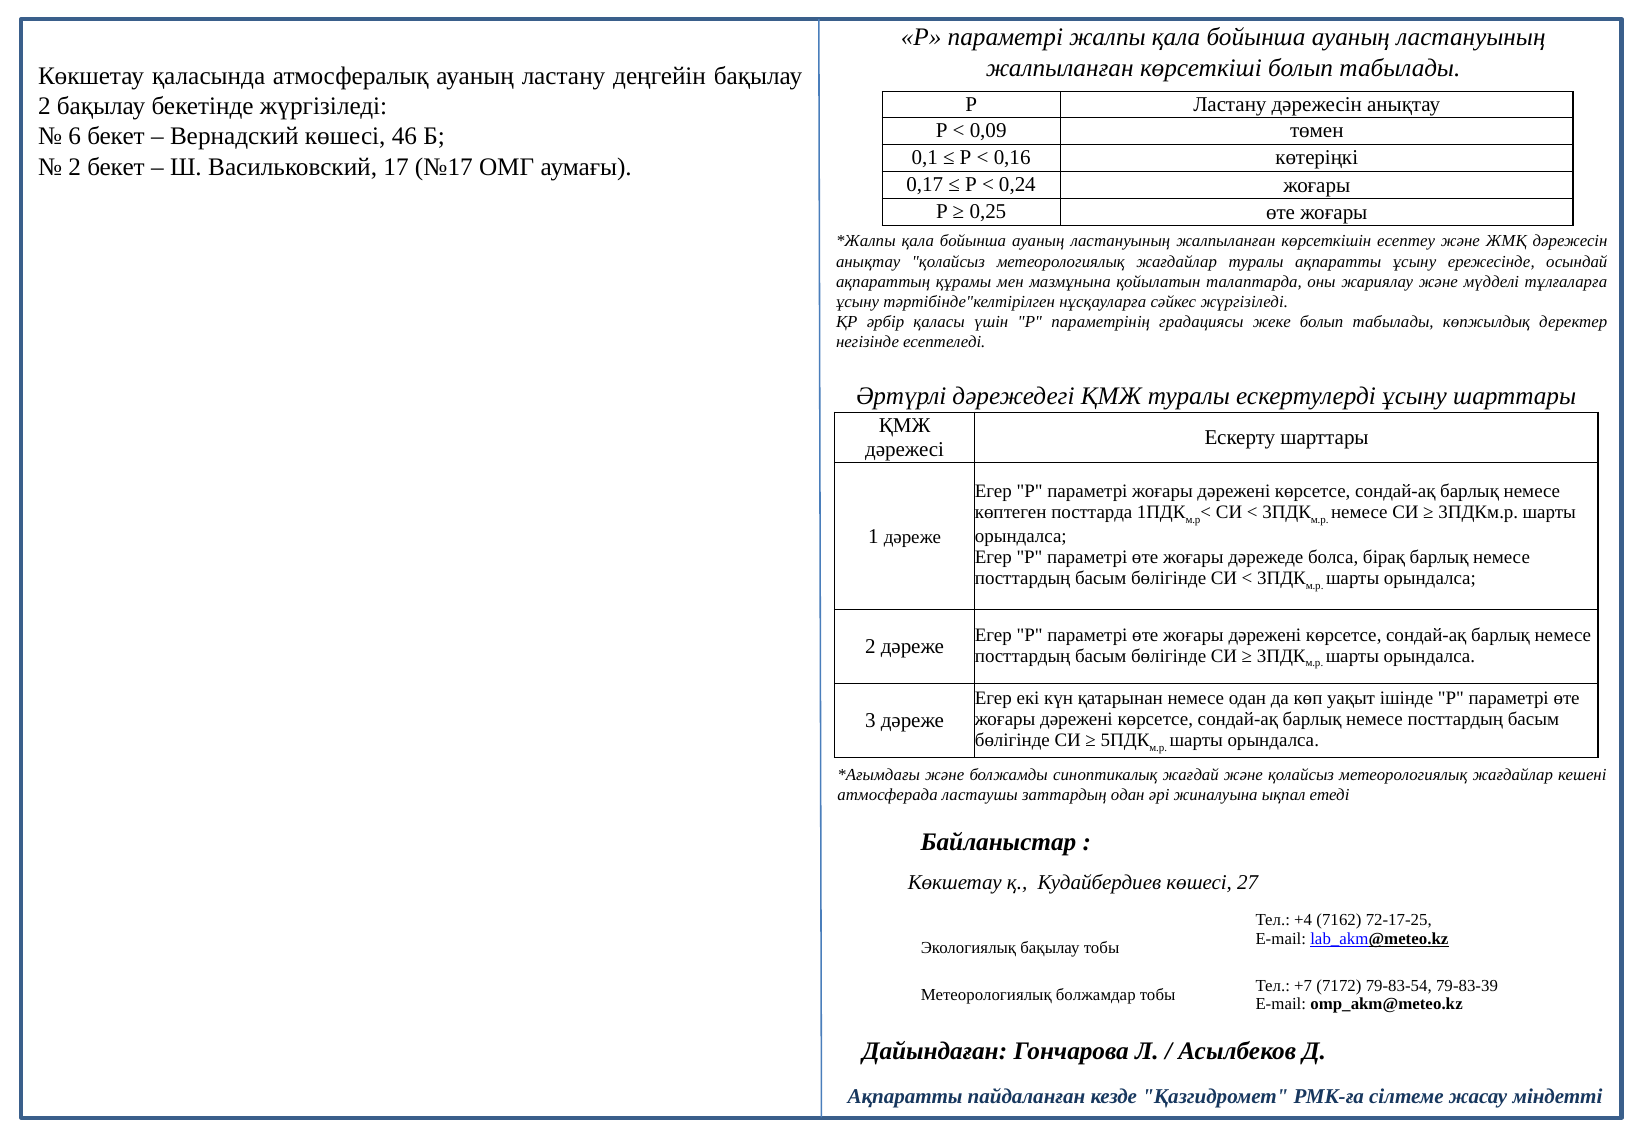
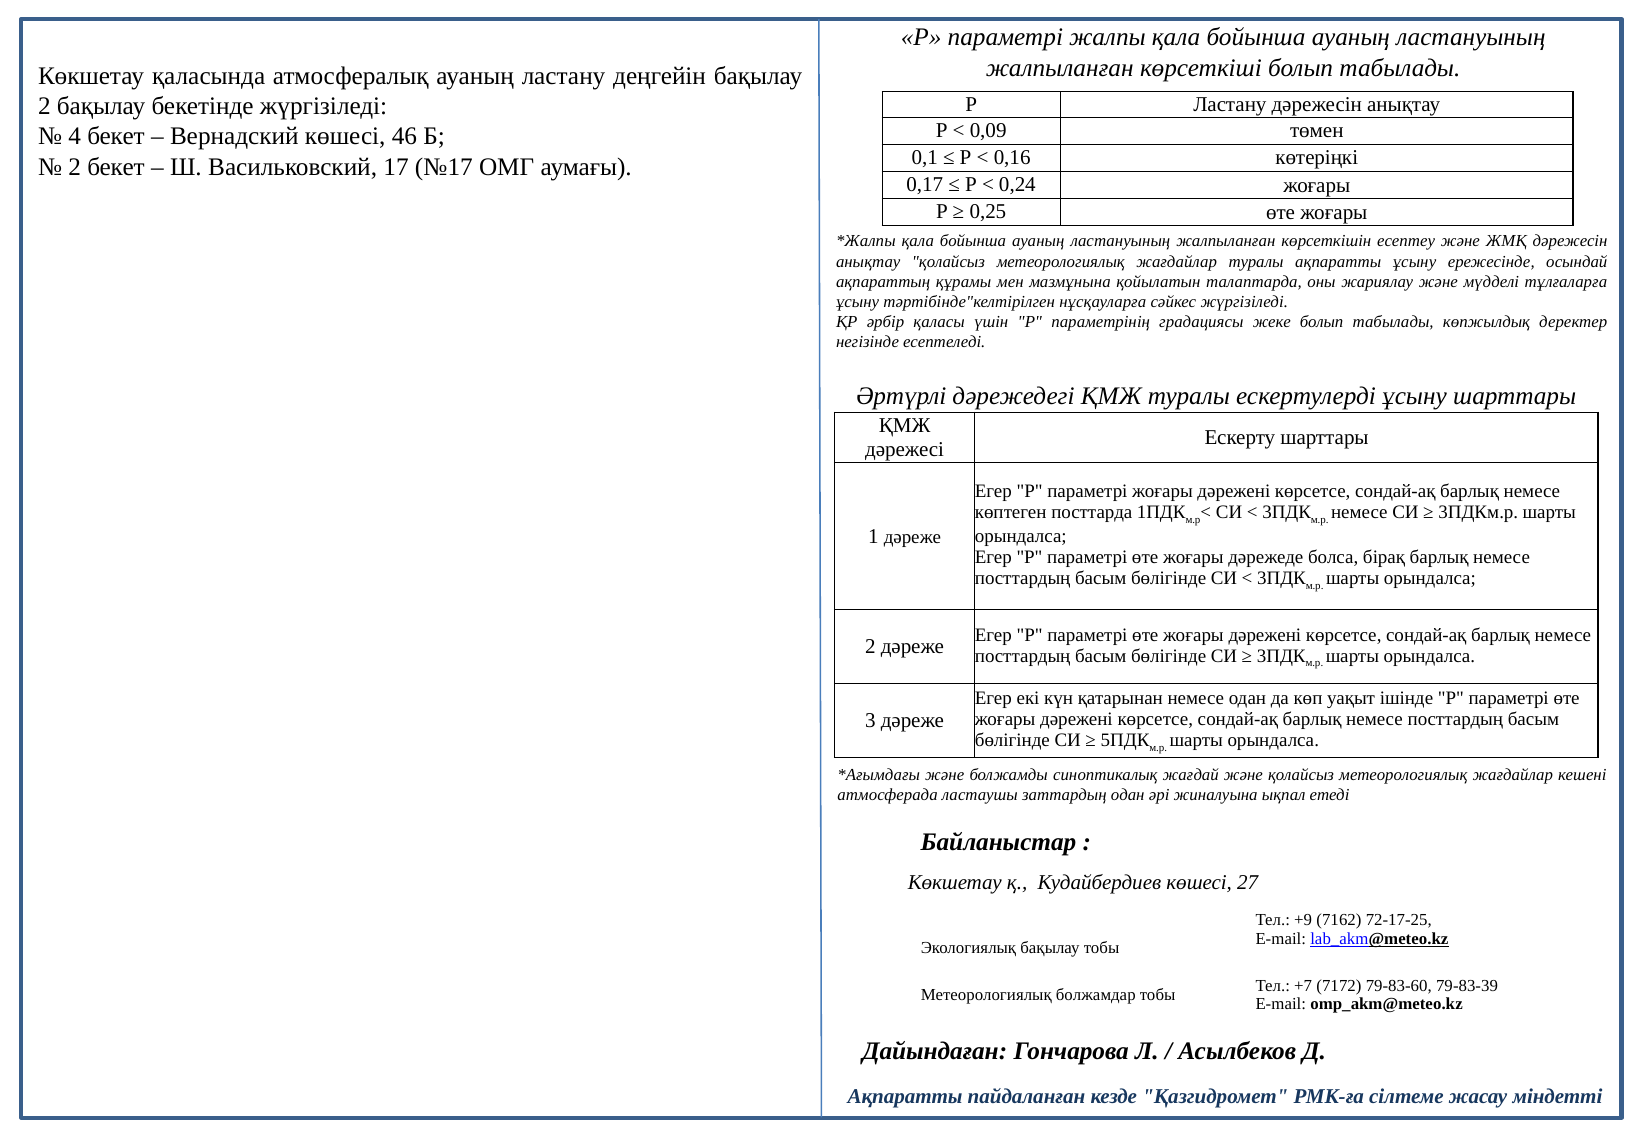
6: 6 -> 4 (75, 137)
+4: +4 -> +9 (1303, 920)
79-83-54: 79-83-54 -> 79-83-60 (1399, 986)
